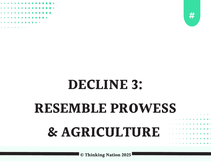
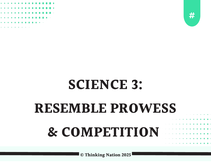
DECLINE: DECLINE -> SCIENCE (98, 85)
AGRICULTURE: AGRICULTURE -> COMPETITION (111, 133)
